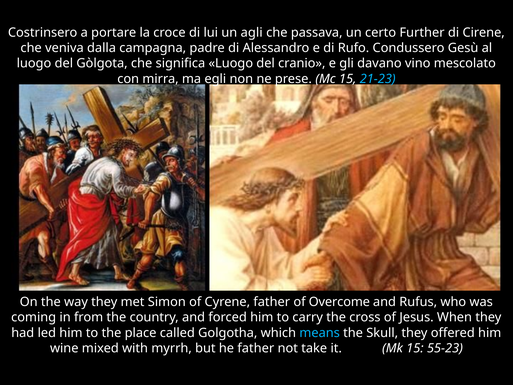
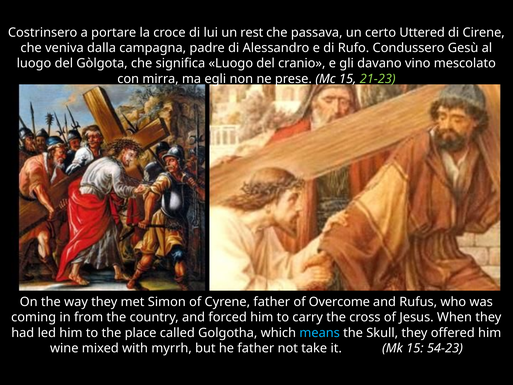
agli: agli -> rest (252, 33)
Further: Further -> Uttered (422, 33)
21-23 colour: light blue -> light green (378, 79)
55-23: 55-23 -> 54-23 (445, 348)
